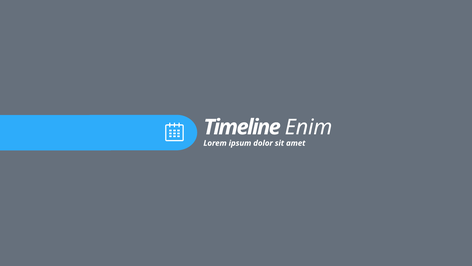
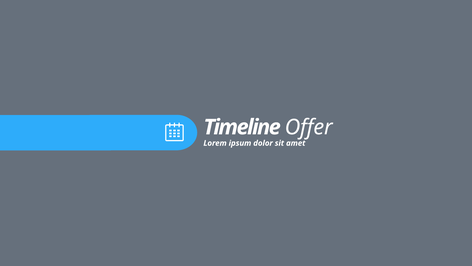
Enim: Enim -> Offer (309, 127)
